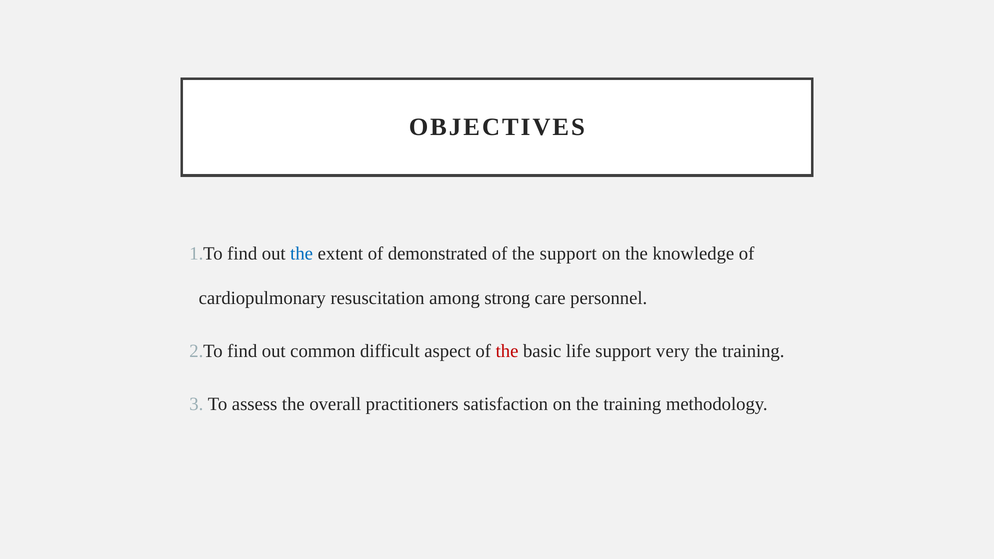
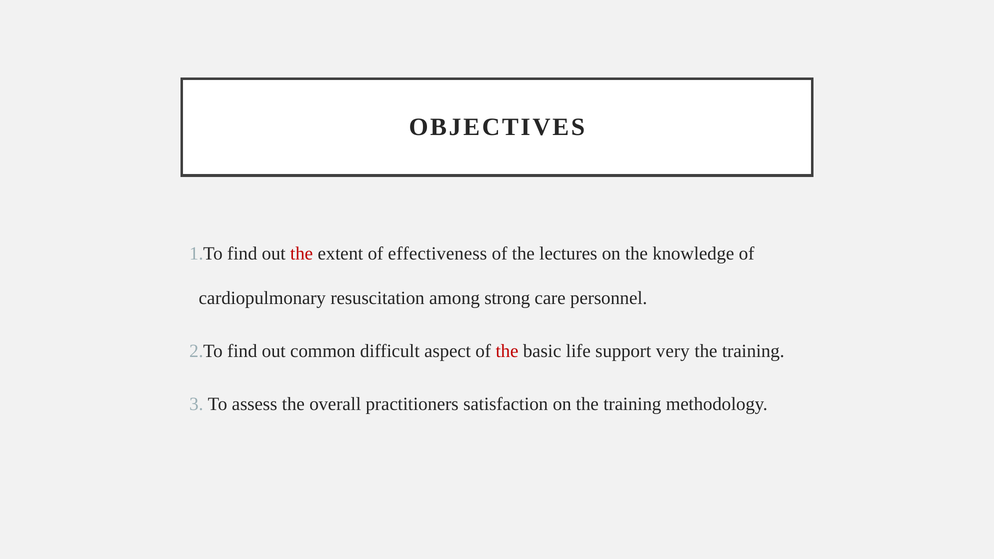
the colour: blue -> red (302, 254)
demonstrated: demonstrated -> effectiveness (438, 254)
the support: support -> lectures (568, 254)
